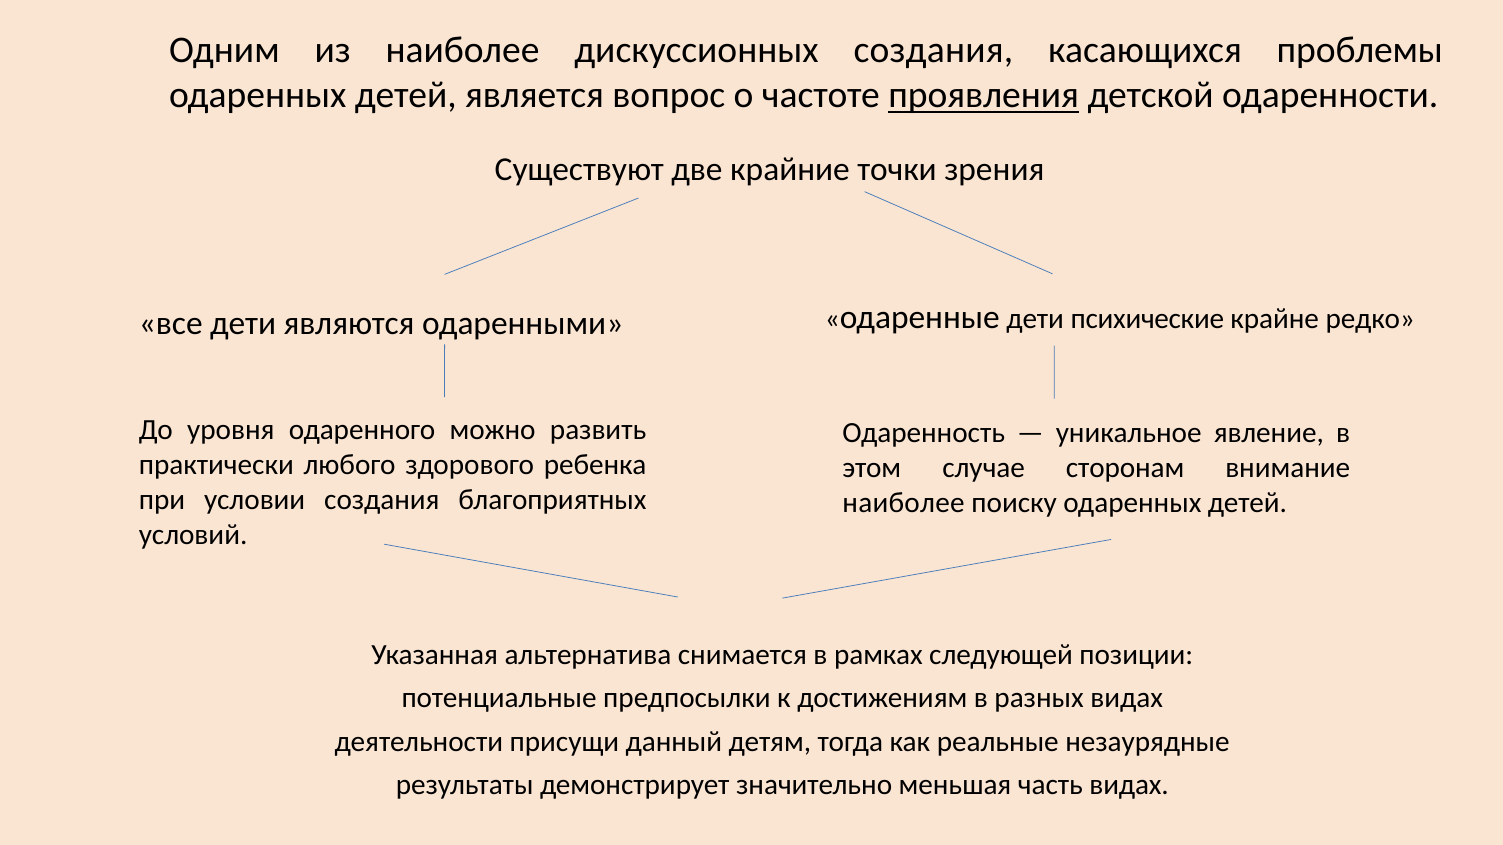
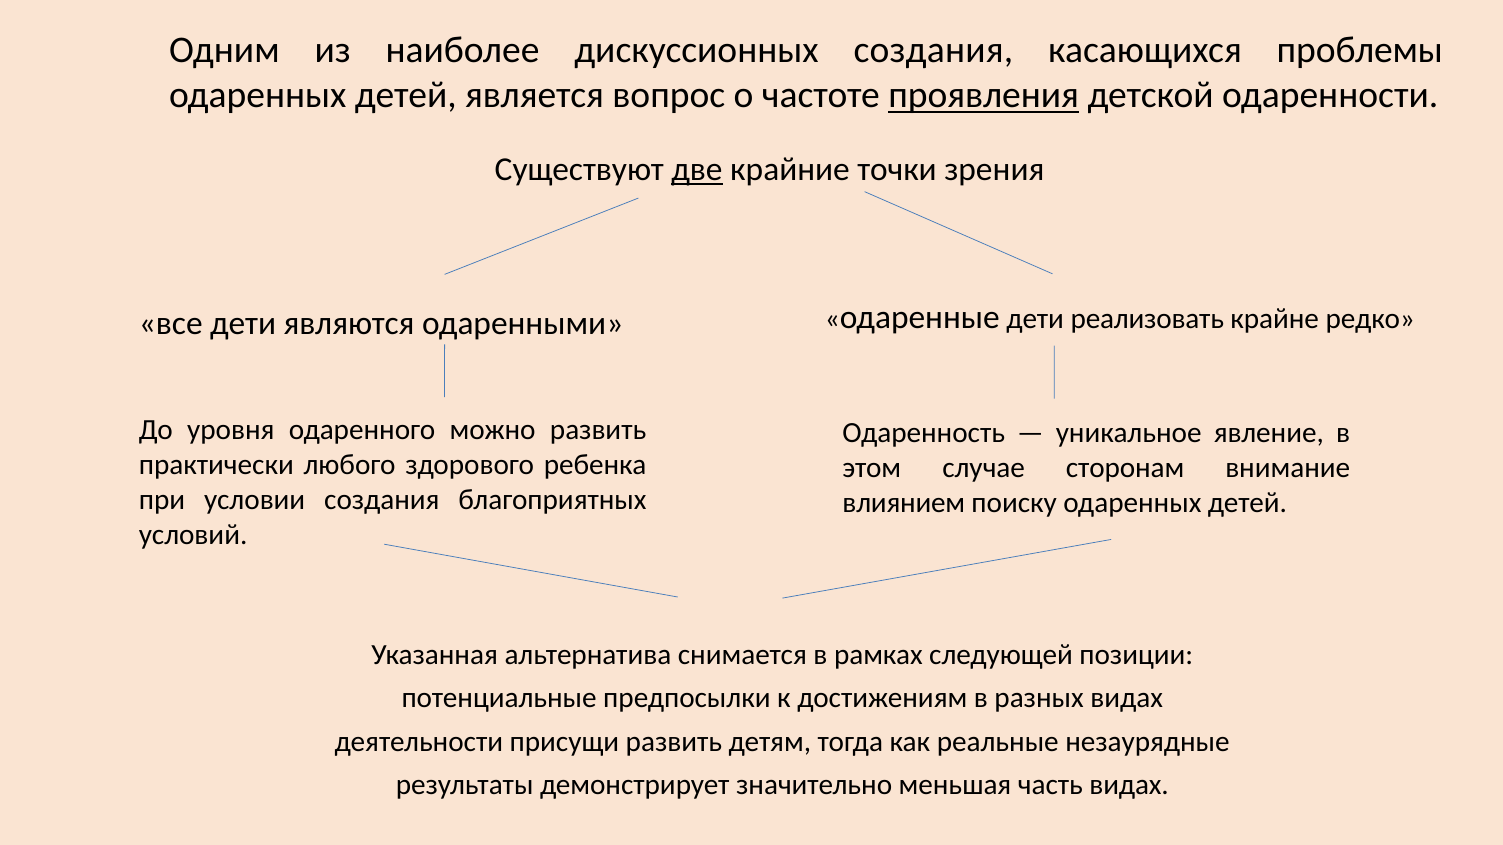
две underline: none -> present (697, 170)
психические: психические -> реализовать (1147, 319)
наиболее: наиболее -> влиянием (904, 504)
присущи данный: данный -> развить (674, 742)
